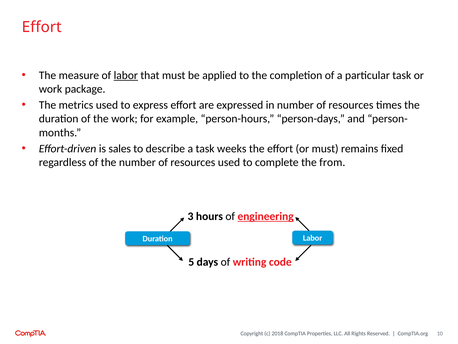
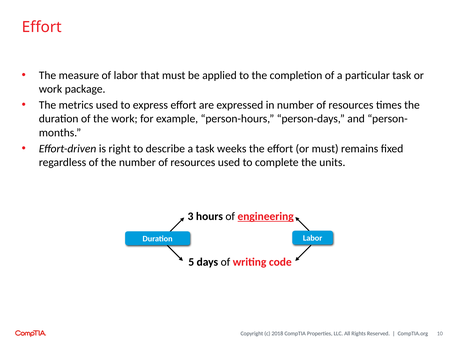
labor underline: present -> none (126, 75)
sales: sales -> right (120, 148)
from: from -> units (332, 162)
